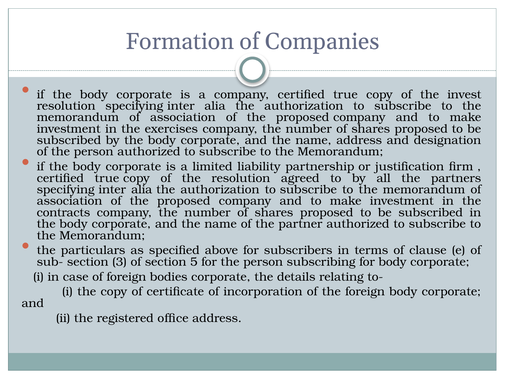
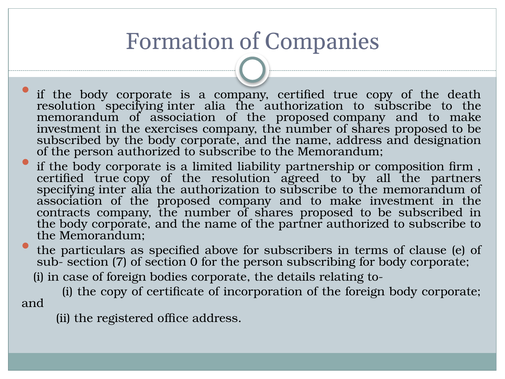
invest: invest -> death (464, 94)
justification: justification -> composition (410, 167)
3: 3 -> 7 (120, 262)
5: 5 -> 0 (194, 262)
